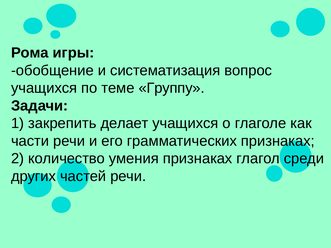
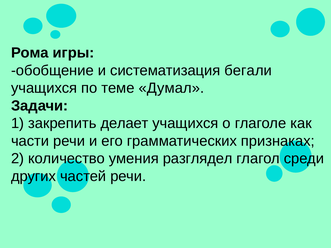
вопрос: вопрос -> бегали (248, 71)
Группу: Группу -> Думал (171, 88)
умения признаках: признаках -> разглядел (198, 159)
